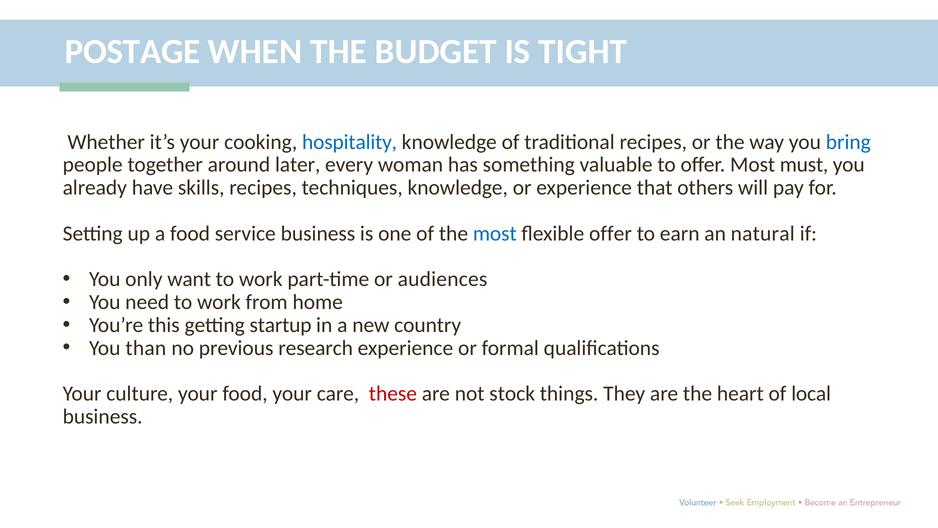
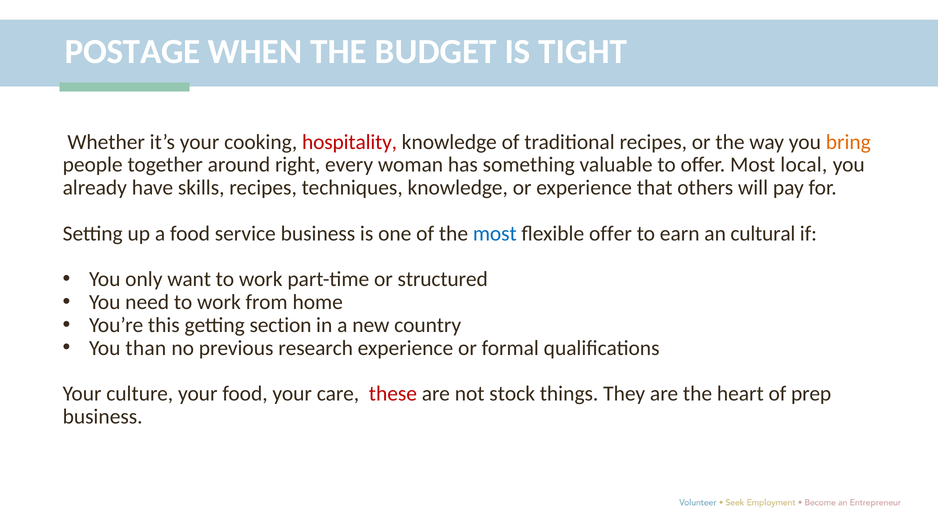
hospitality colour: blue -> red (350, 142)
bring colour: blue -> orange (848, 142)
later: later -> right (298, 165)
must: must -> local (804, 165)
natural: natural -> cultural (763, 233)
audiences: audiences -> structured (443, 279)
startup: startup -> section (281, 325)
local: local -> prep (811, 394)
